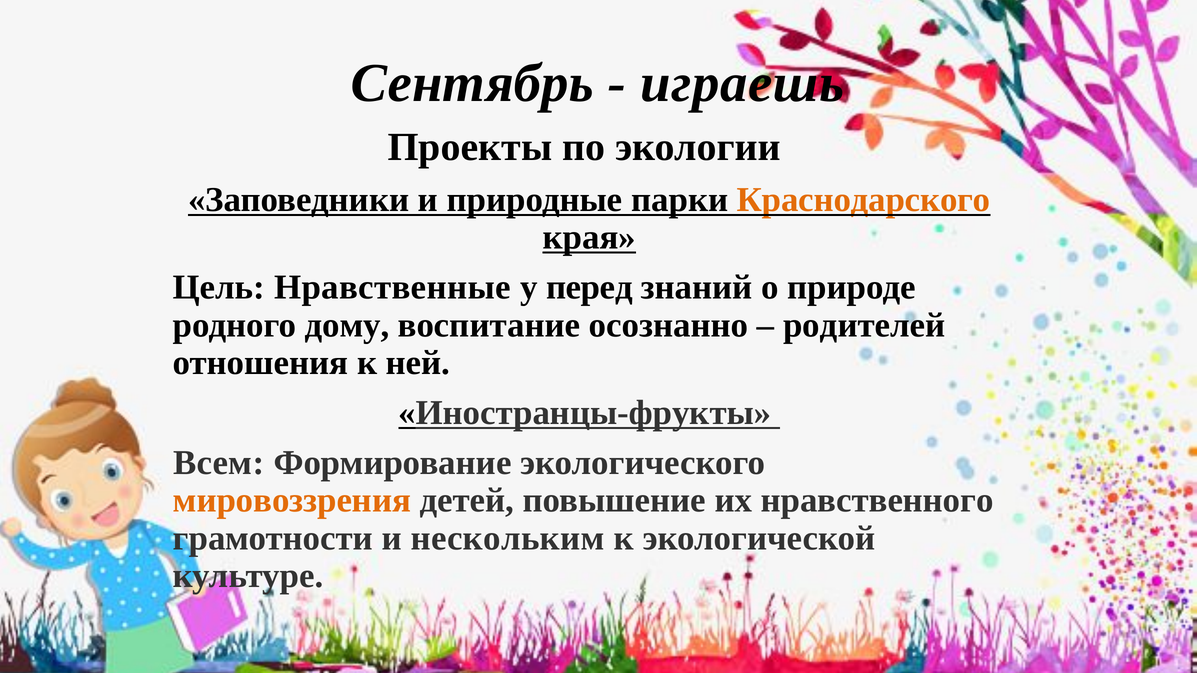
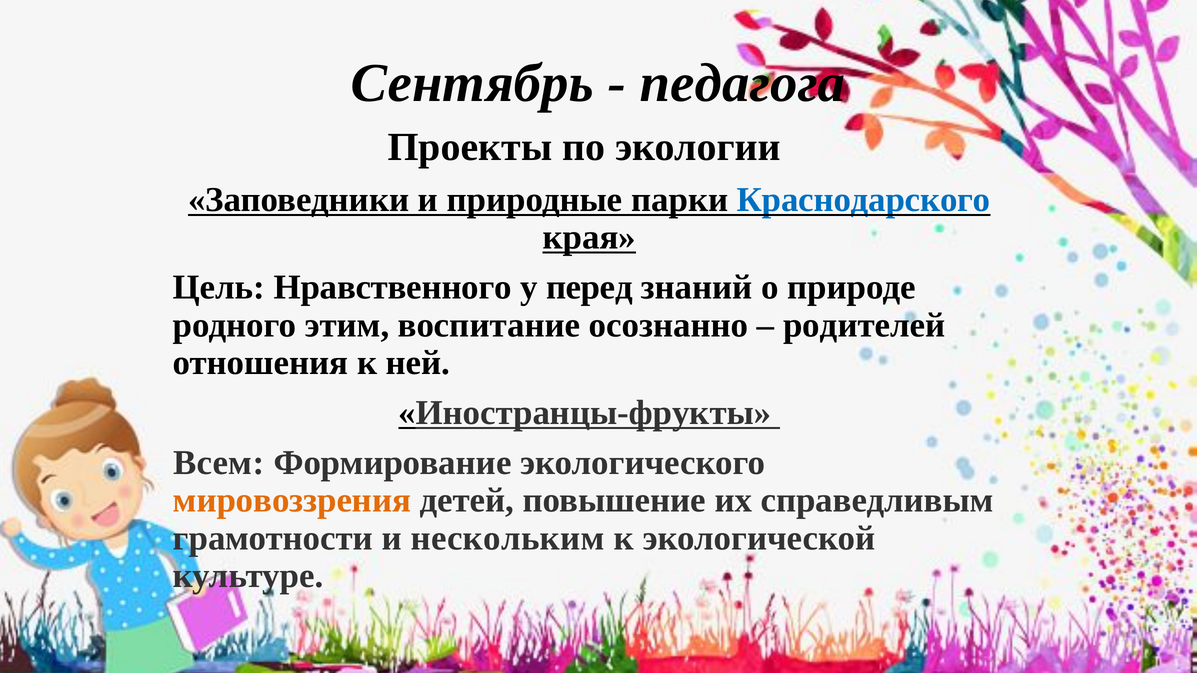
играешь: играешь -> педагога (743, 83)
Краснодарского colour: orange -> blue (864, 200)
Нравственные: Нравственные -> Нравственного (393, 288)
дому: дому -> этим (347, 325)
нравственного: нравственного -> справедливым (877, 501)
